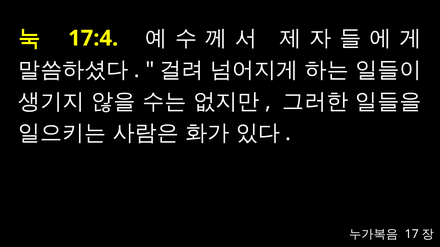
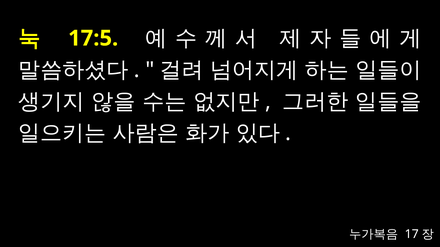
17:4: 17:4 -> 17:5 (93, 38)
